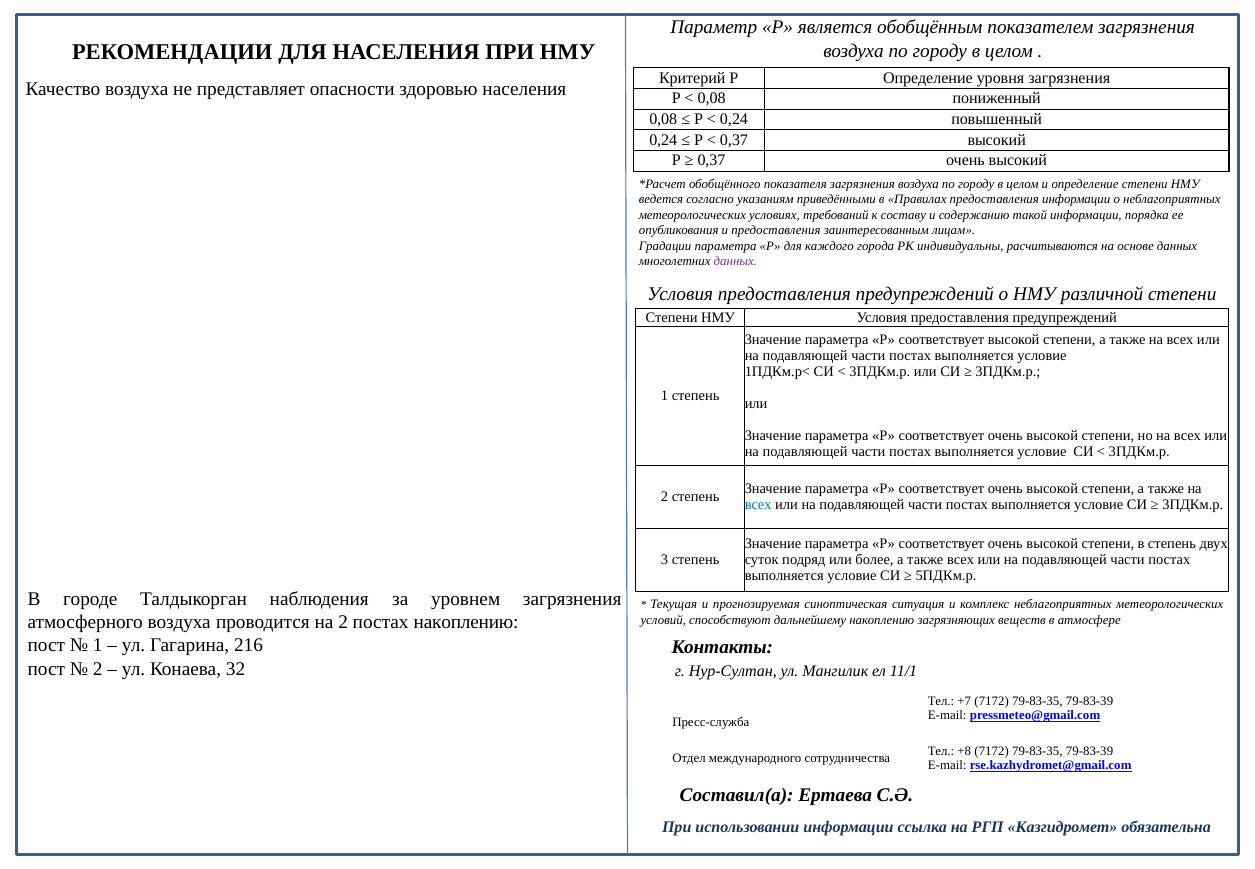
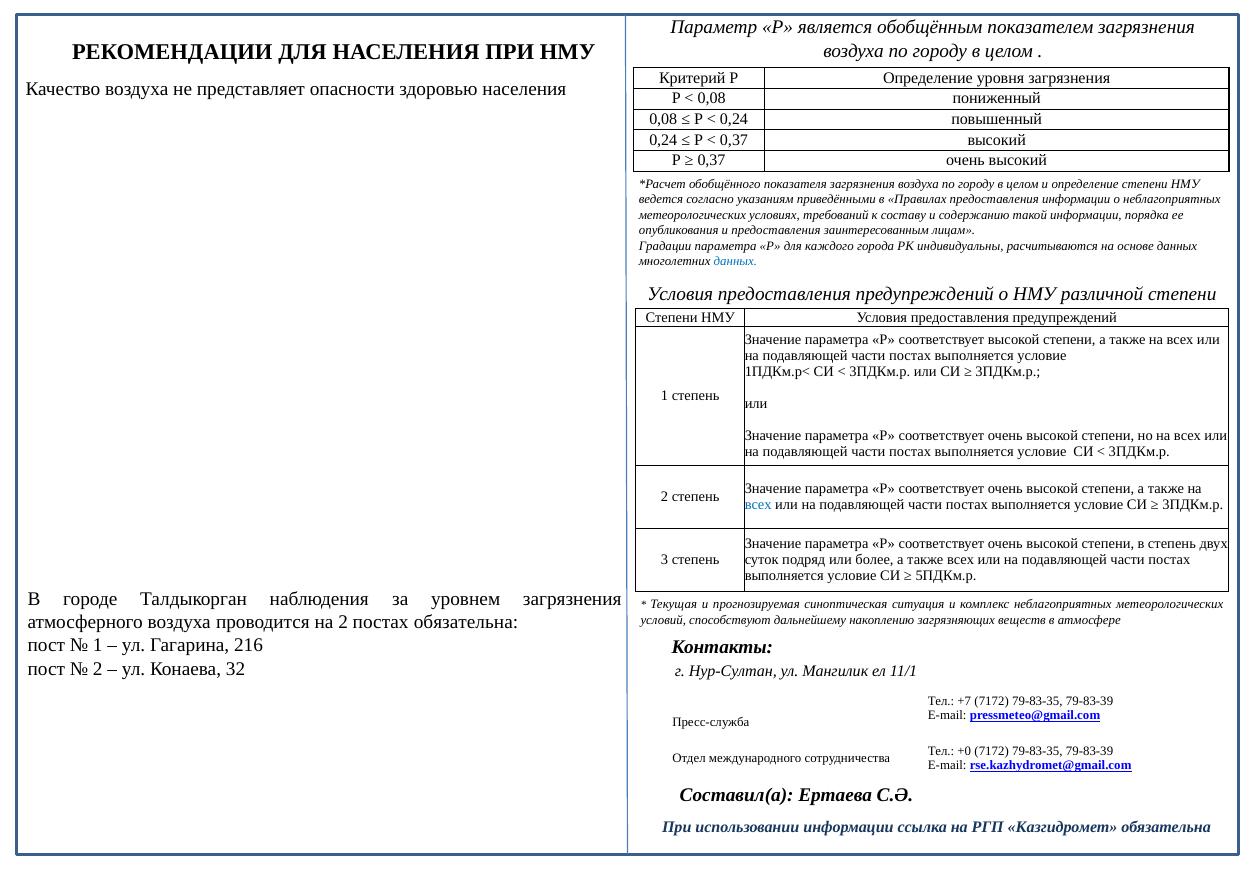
данных colour: purple -> blue (735, 261)
постах накоплению: накоплению -> обязательна (466, 622)
+8: +8 -> +0 (964, 751)
